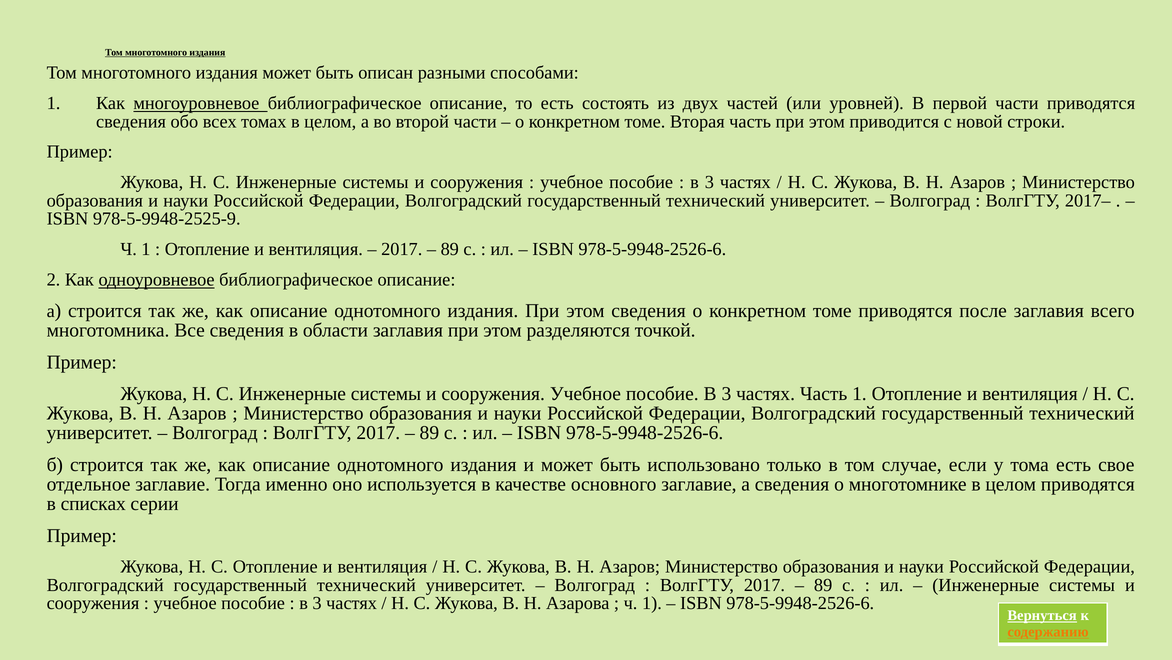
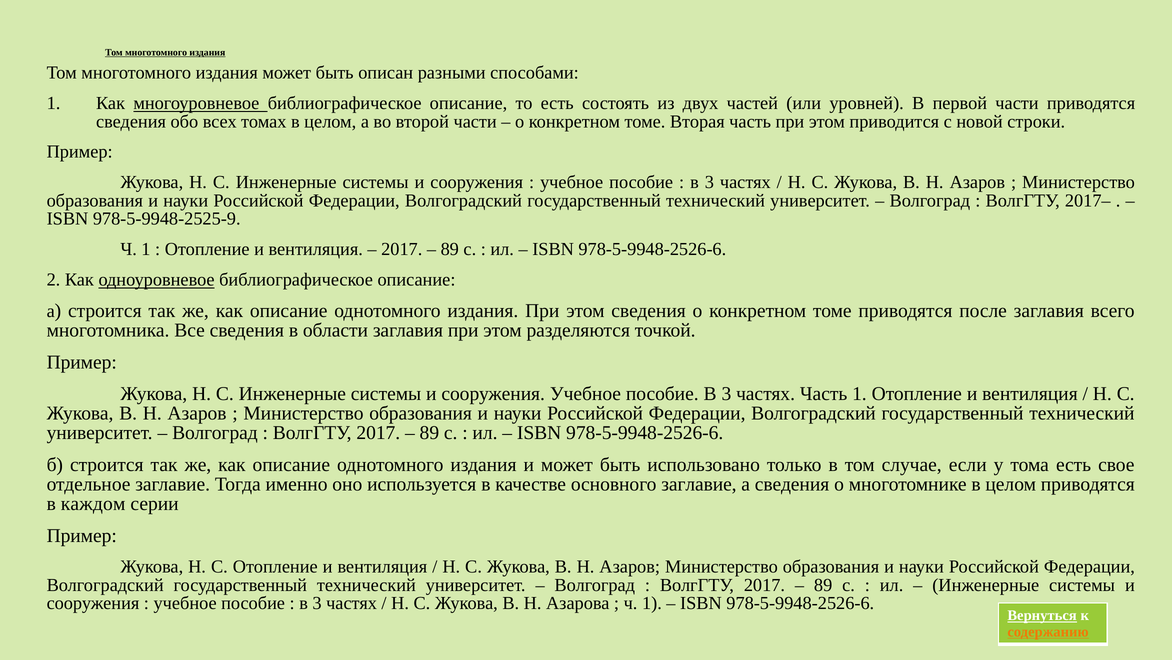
списках: списках -> каждом (93, 503)
